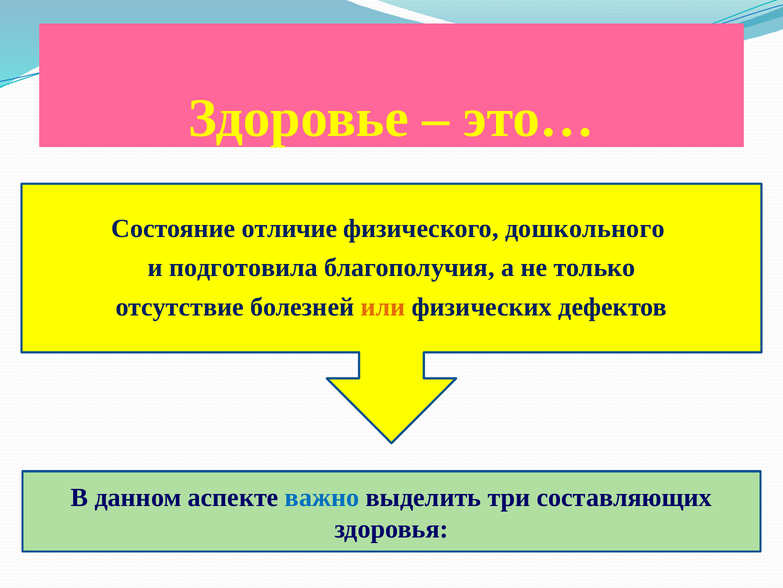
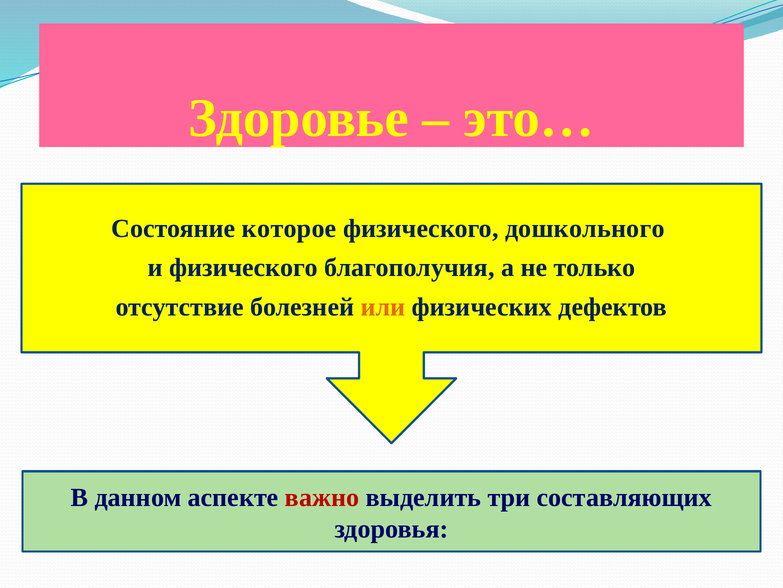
отличие: отличие -> которое (289, 228)
и подготовила: подготовила -> физического (244, 268)
важно colour: blue -> red (322, 497)
